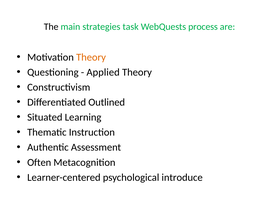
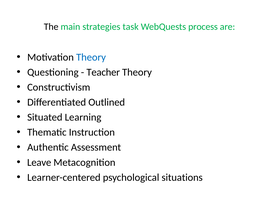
Theory colour: orange -> blue (91, 57)
Applied: Applied -> Teacher (103, 72)
Often: Often -> Leave (39, 163)
introduce: introduce -> situations (182, 178)
